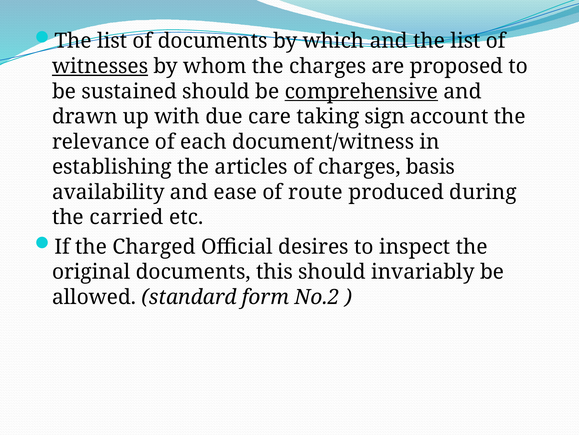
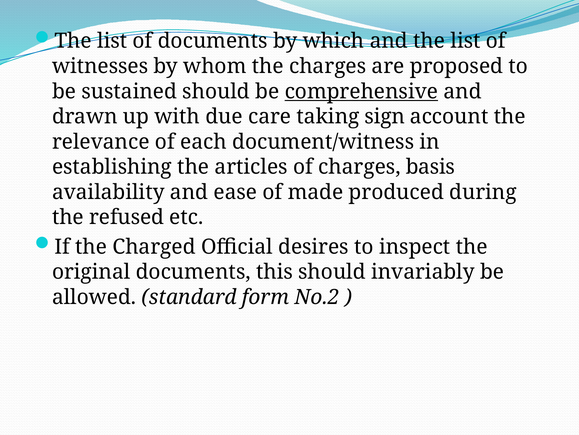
witnesses underline: present -> none (100, 66)
route: route -> made (315, 192)
carried: carried -> refused (127, 217)
